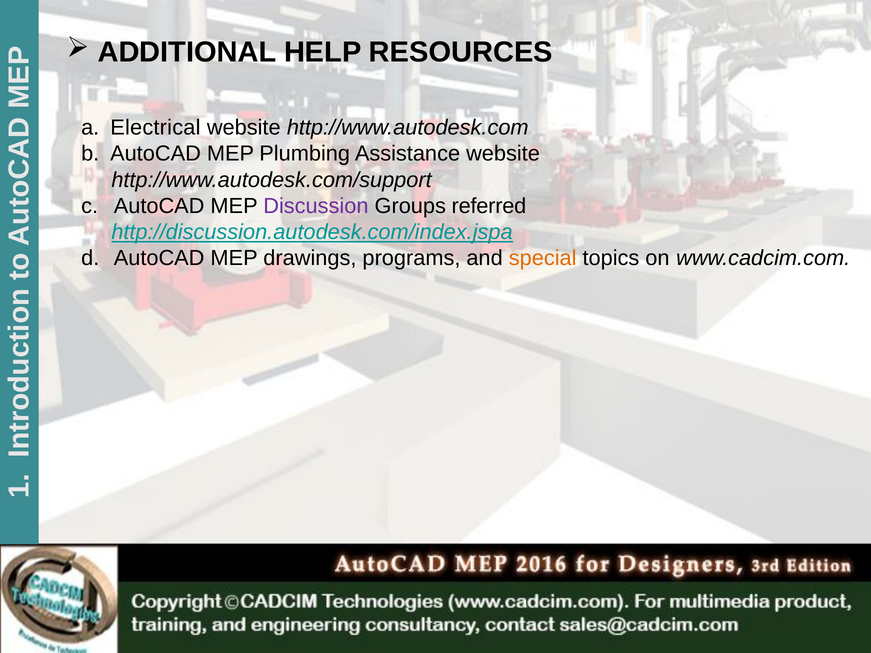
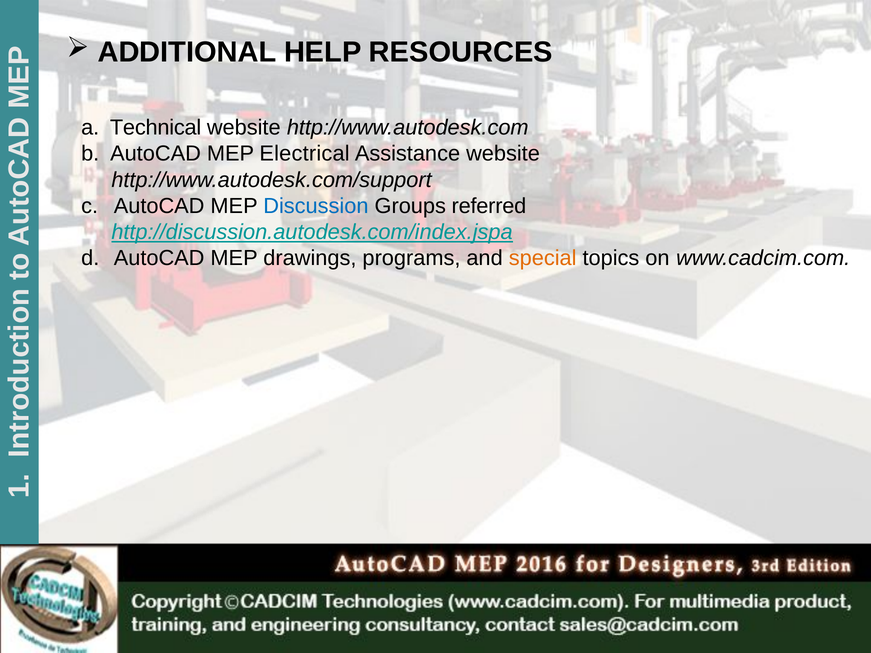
Electrical: Electrical -> Technical (156, 128)
Plumbing: Plumbing -> Electrical (305, 154)
Discussion colour: purple -> blue (316, 206)
